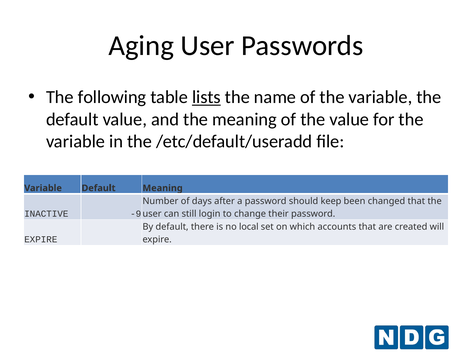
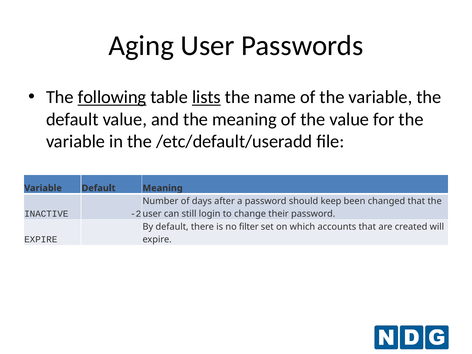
following underline: none -> present (112, 97)
-9: -9 -> -2 (136, 214)
local: local -> filter (249, 227)
